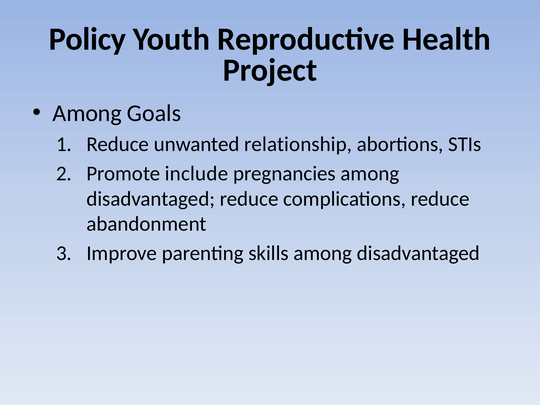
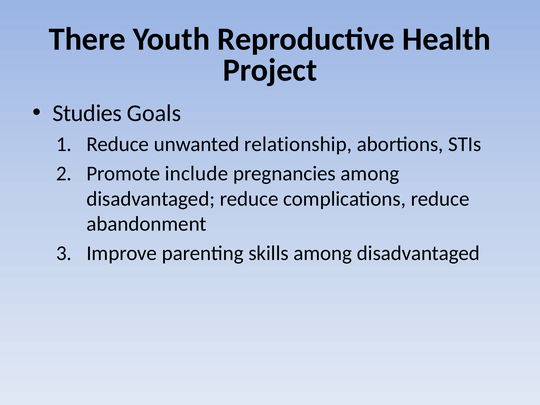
Policy: Policy -> There (87, 39)
Among: Among -> Studies (87, 113)
